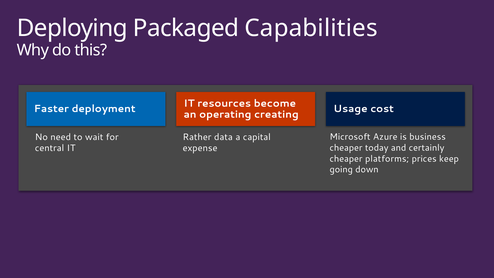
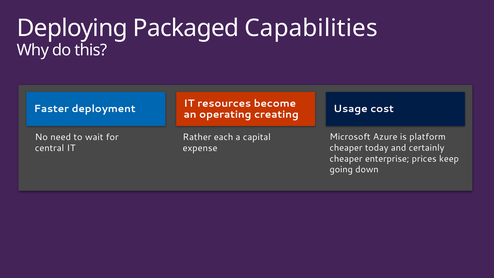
business: business -> platform (428, 137)
data: data -> each (224, 137)
platforms: platforms -> enterprise (387, 159)
